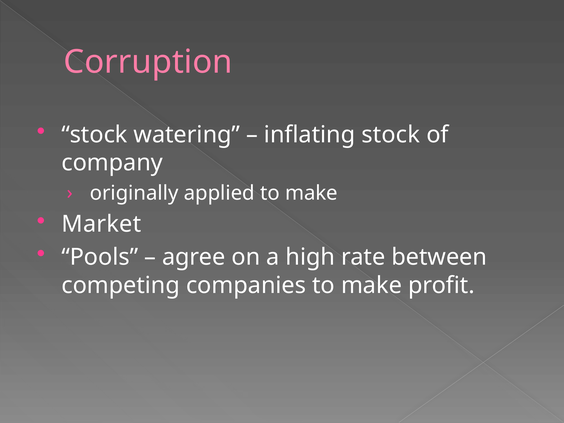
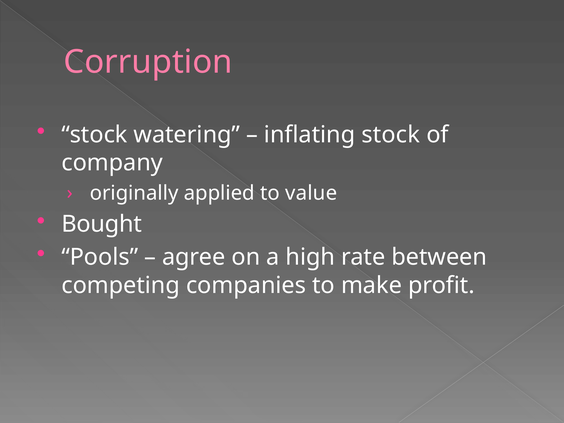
applied to make: make -> value (311, 193)
Market: Market -> Bought (102, 224)
